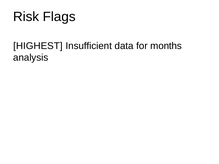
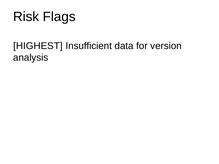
months: months -> version (166, 46)
